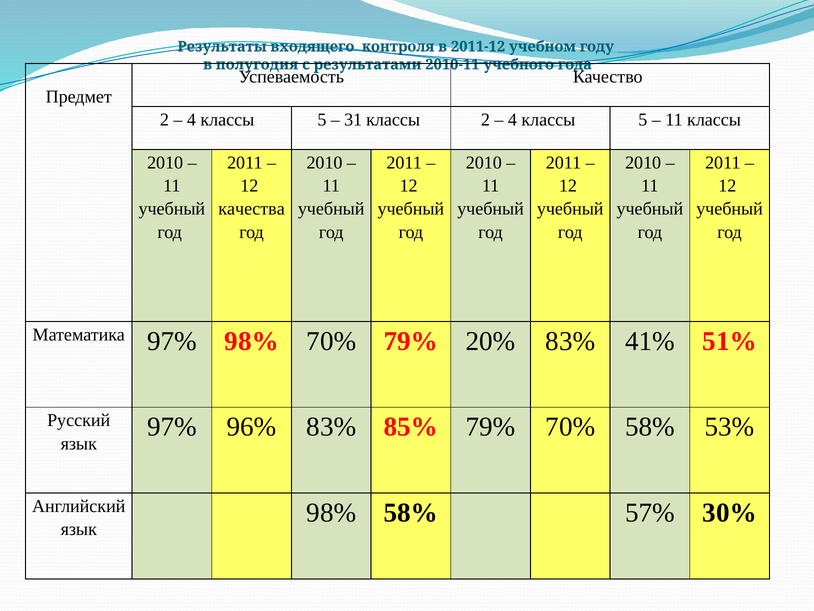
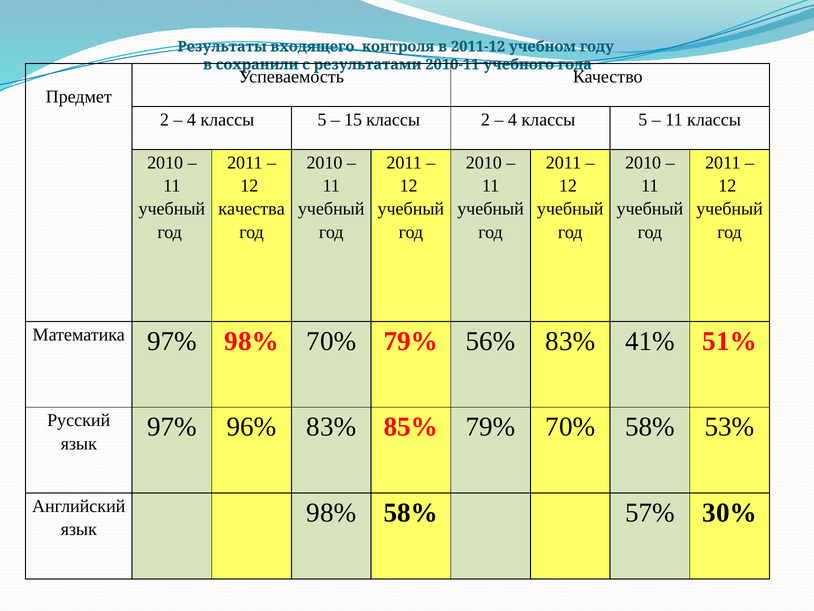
полугодия: полугодия -> сохранили (257, 64)
31: 31 -> 15 (353, 120)
20%: 20% -> 56% (491, 341)
